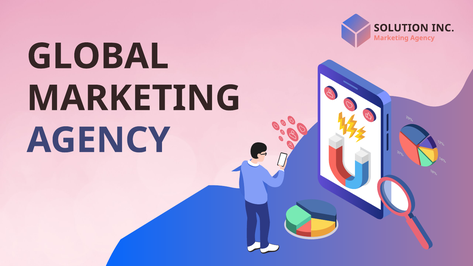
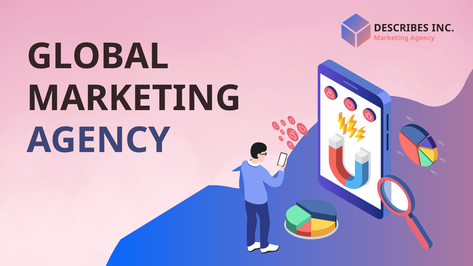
SOLUTION: SOLUTION -> DESCRIBES (401, 28)
